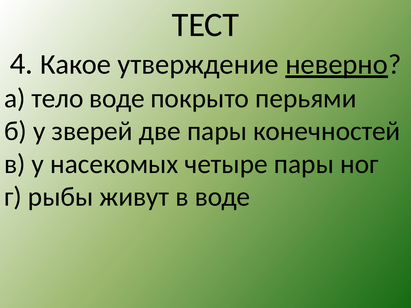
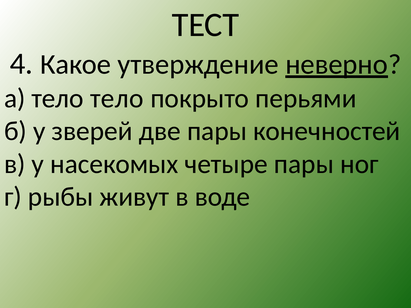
тело воде: воде -> тело (117, 98)
